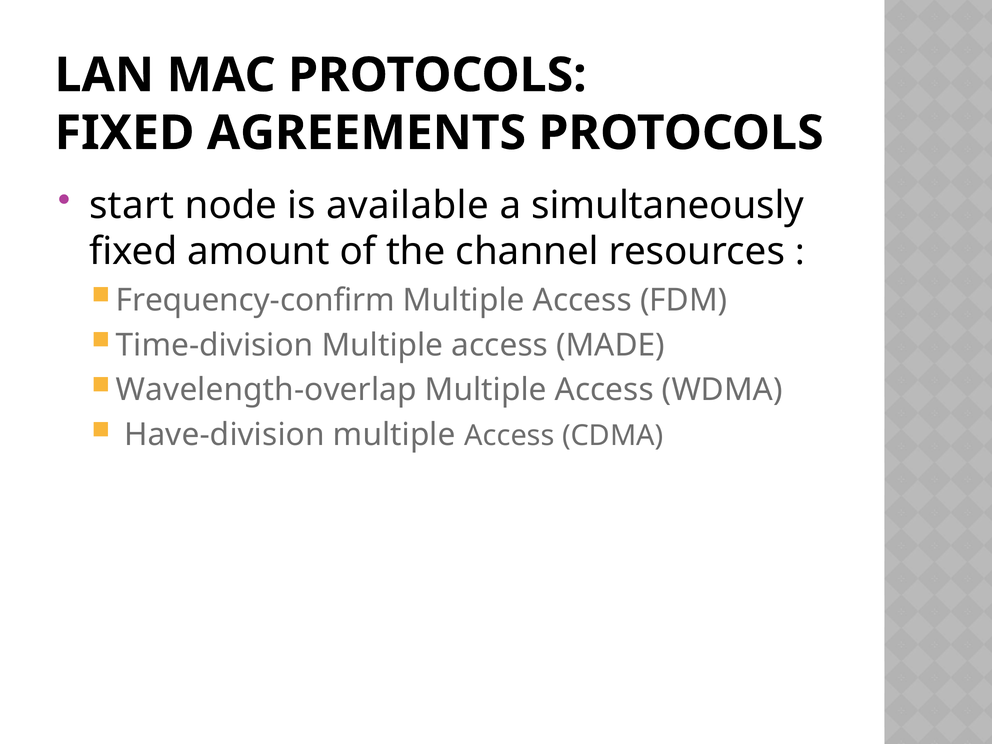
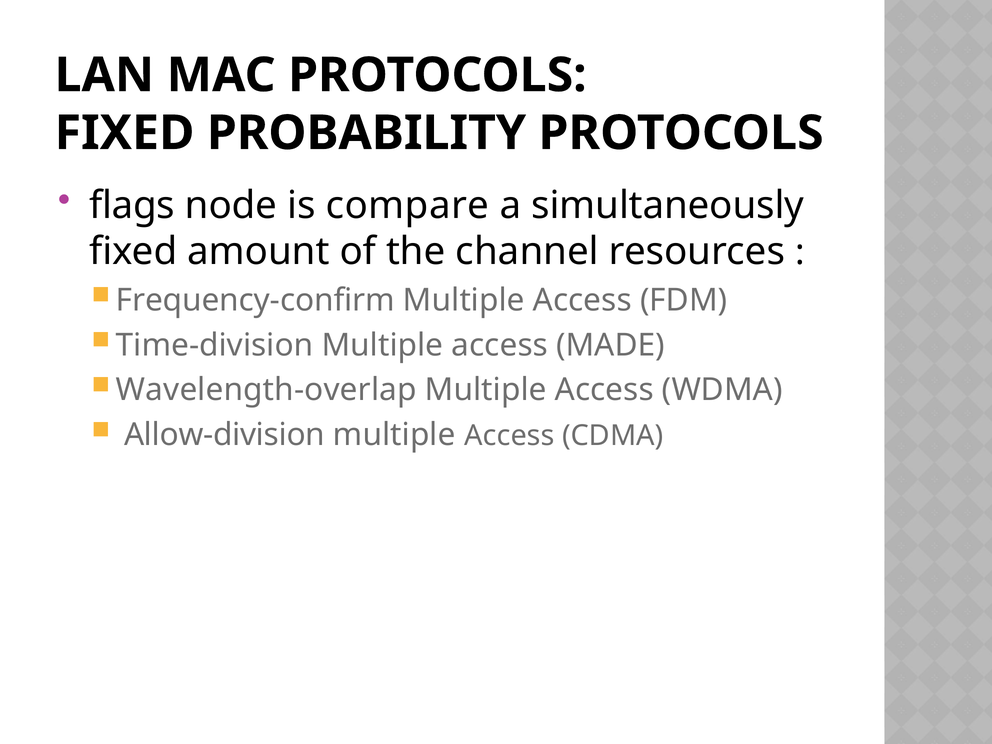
AGREEMENTS: AGREEMENTS -> PROBABILITY (366, 133)
start: start -> flags (132, 205)
available: available -> compare (407, 205)
Have-division: Have-division -> Allow-division (225, 435)
